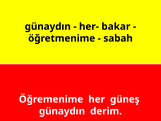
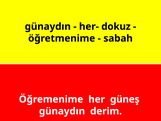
bakar: bakar -> dokuz (116, 26)
